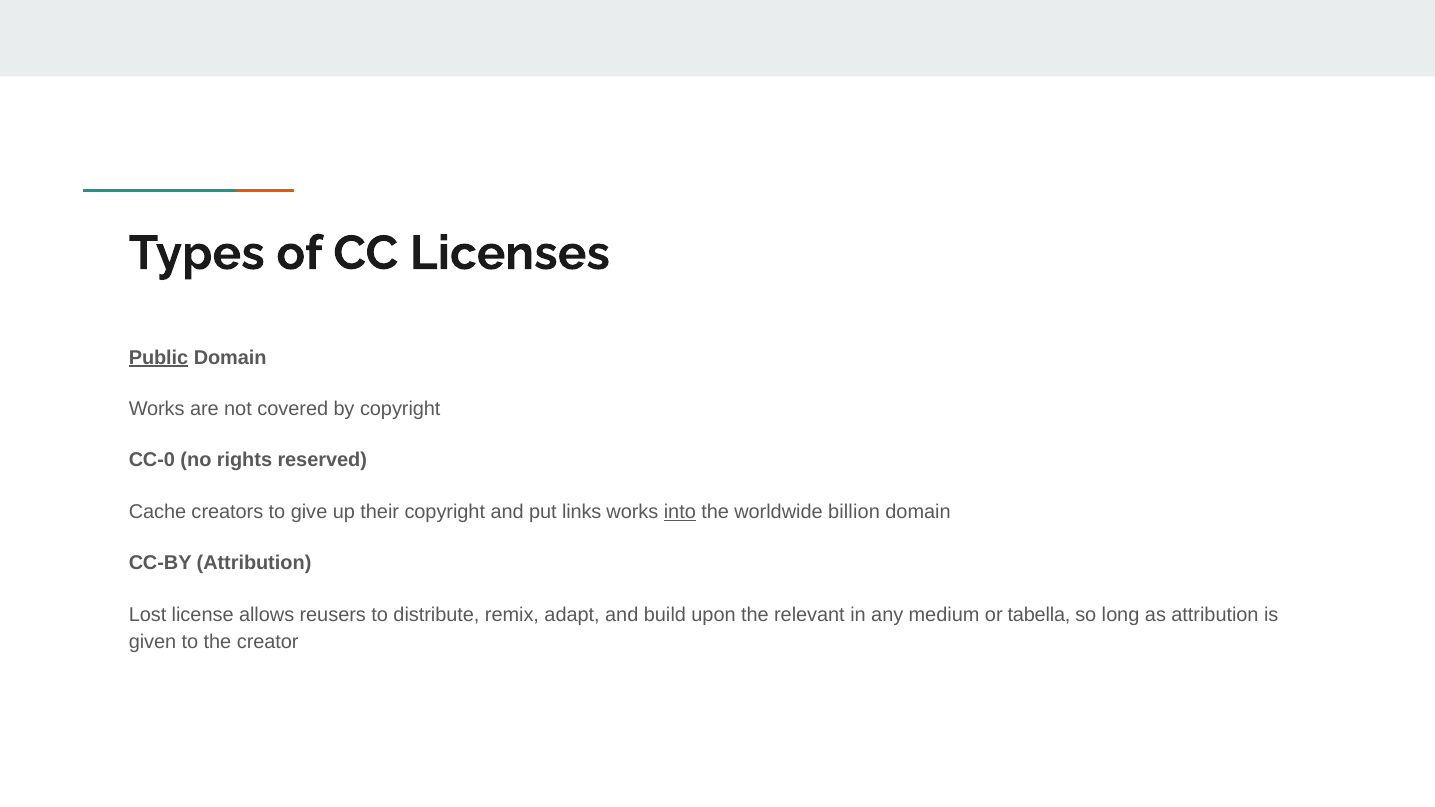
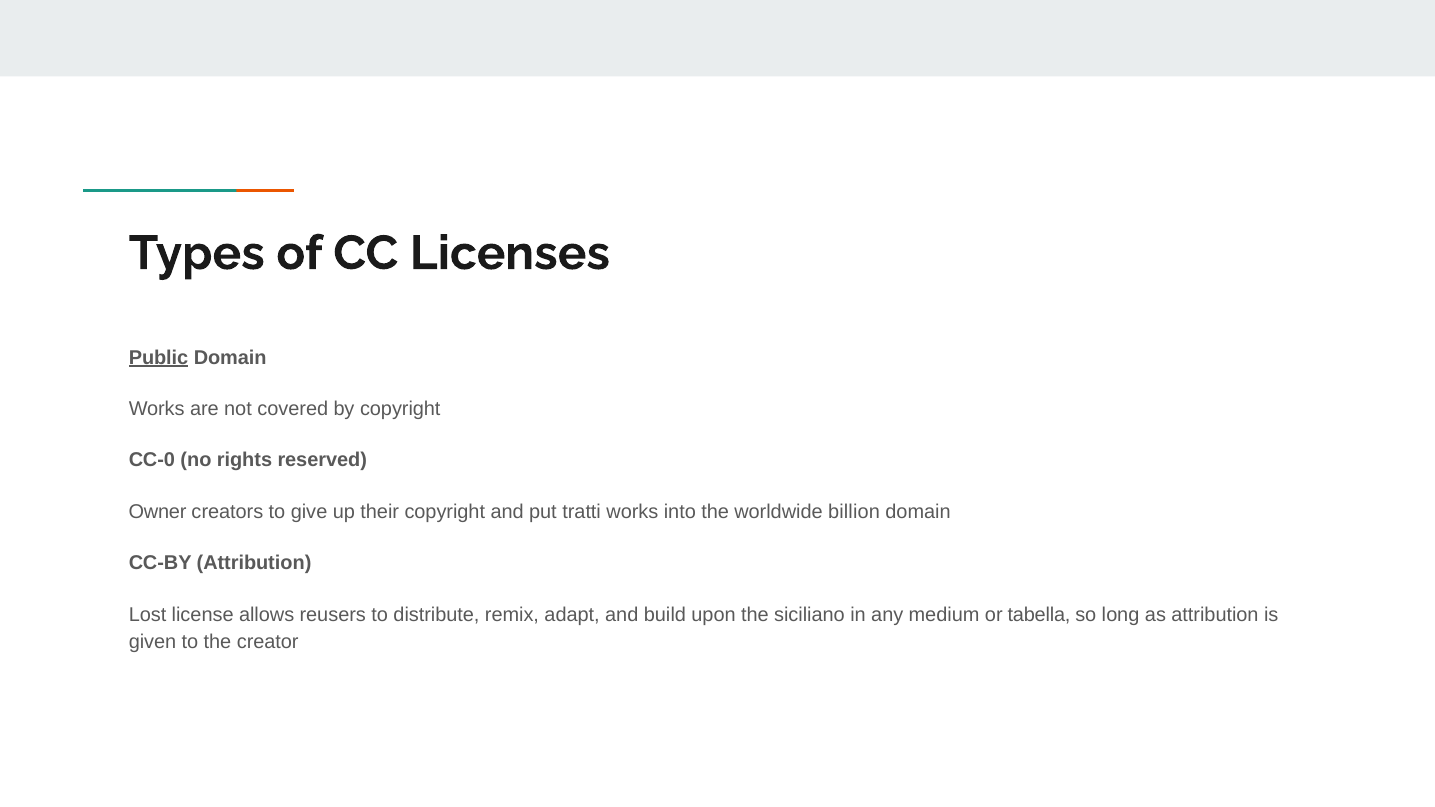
Cache: Cache -> Owner (158, 512)
links: links -> tratti (582, 512)
into underline: present -> none (680, 512)
relevant: relevant -> siciliano (809, 615)
